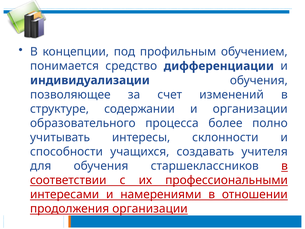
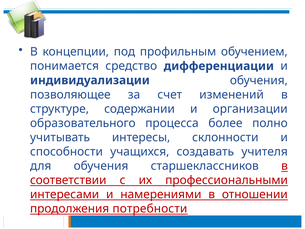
продолжения организации: организации -> потребности (150, 208)
